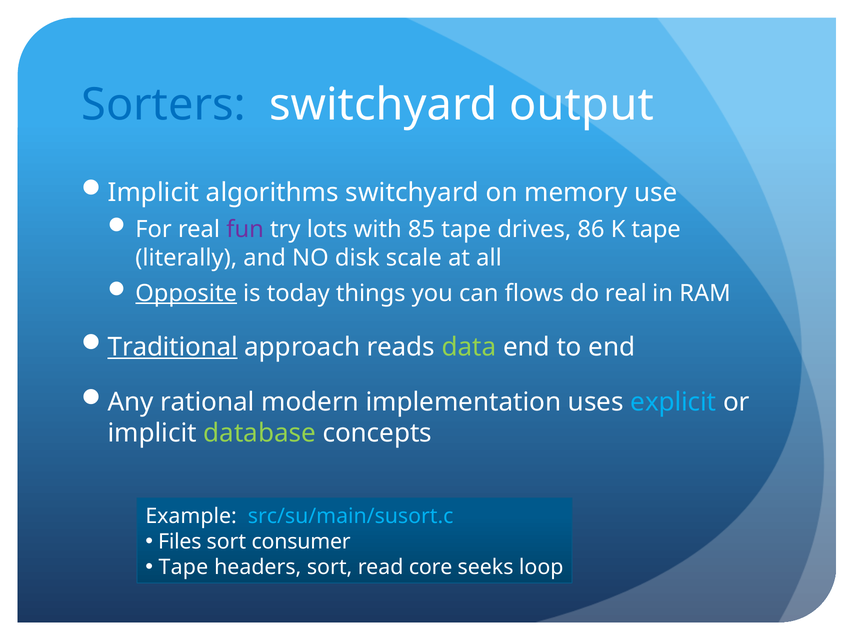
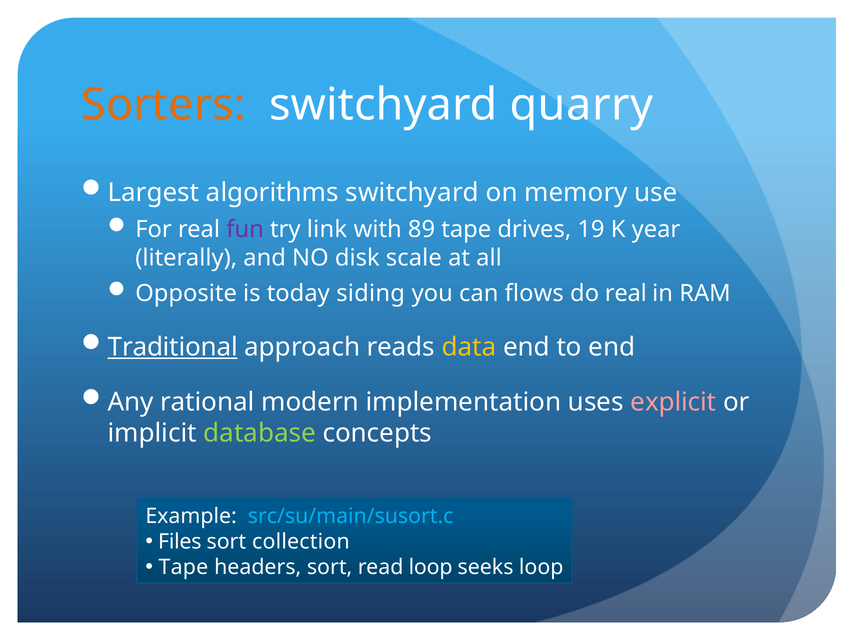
Sorters colour: blue -> orange (164, 105)
output: output -> quarry (581, 105)
Implicit: Implicit -> Largest (153, 193)
lots: lots -> link (327, 229)
85: 85 -> 89 (422, 229)
86: 86 -> 19 (591, 229)
K tape: tape -> year (656, 229)
Opposite underline: present -> none (186, 293)
things: things -> siding (371, 293)
data colour: light green -> yellow (469, 347)
explicit colour: light blue -> pink (673, 402)
consumer: consumer -> collection (301, 542)
read core: core -> loop (431, 568)
